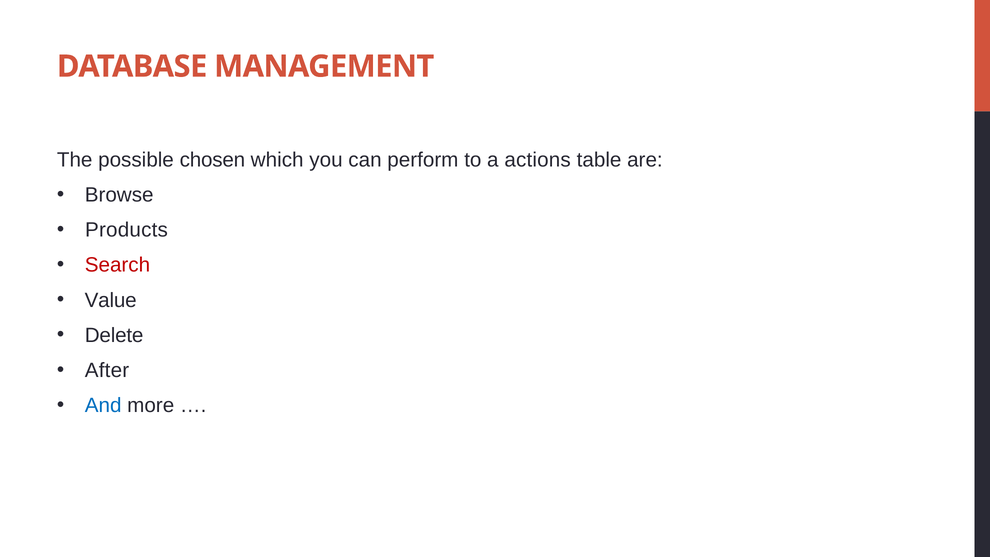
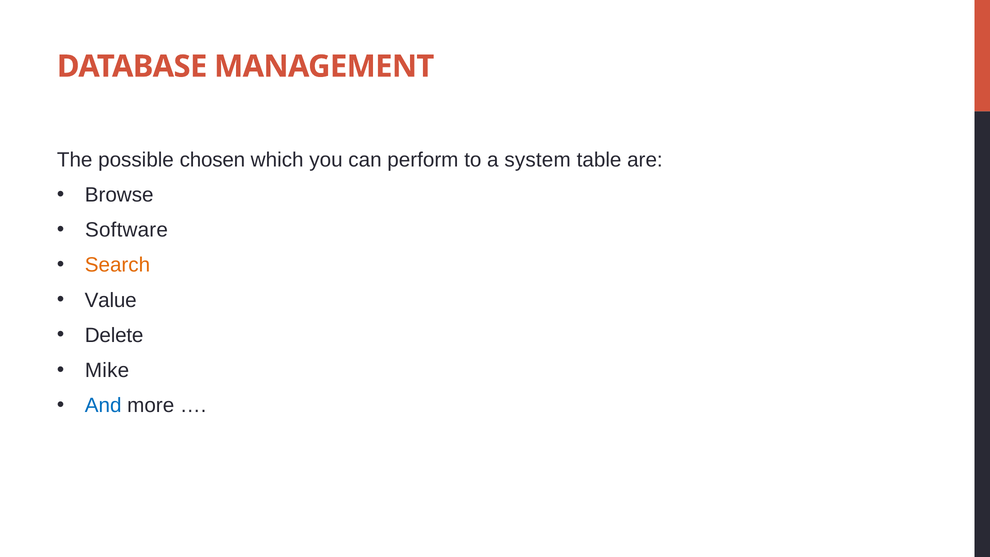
actions: actions -> system (538, 160)
Products: Products -> Software (127, 230)
Search colour: red -> orange (117, 265)
After: After -> Mike (107, 370)
